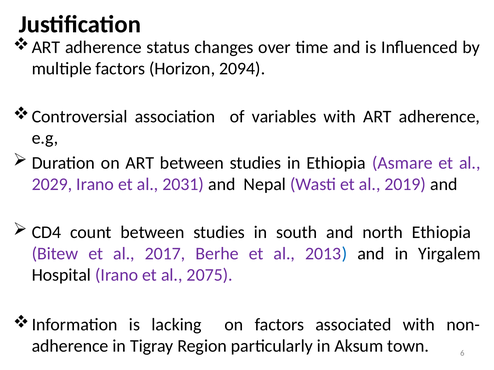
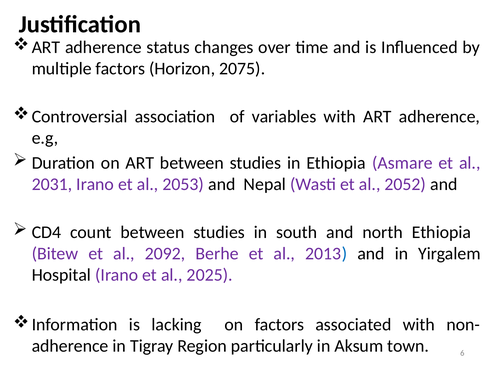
2094: 2094 -> 2075 (242, 69)
2029: 2029 -> 2031 (52, 184)
2031: 2031 -> 2053 (183, 184)
2019: 2019 -> 2052 (405, 184)
2017: 2017 -> 2092 (165, 254)
2075: 2075 -> 2025 (210, 275)
